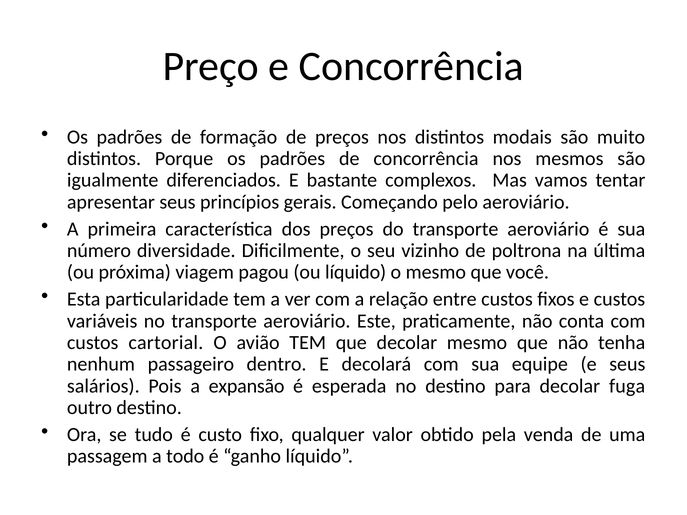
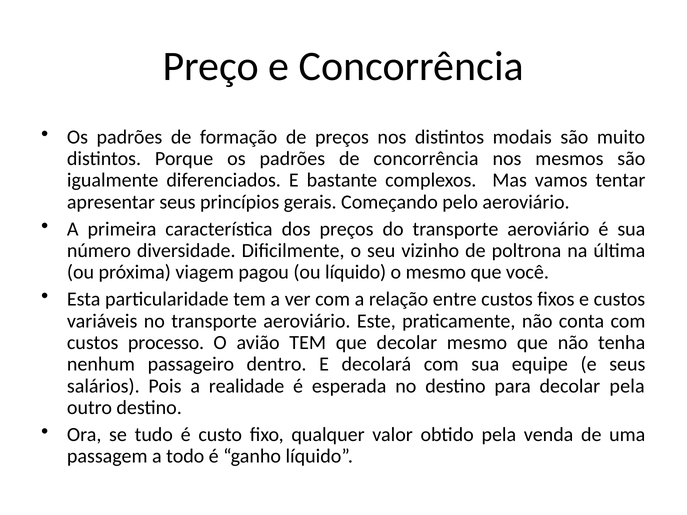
cartorial: cartorial -> processo (166, 343)
expansão: expansão -> realidade (247, 386)
decolar fuga: fuga -> pela (627, 386)
